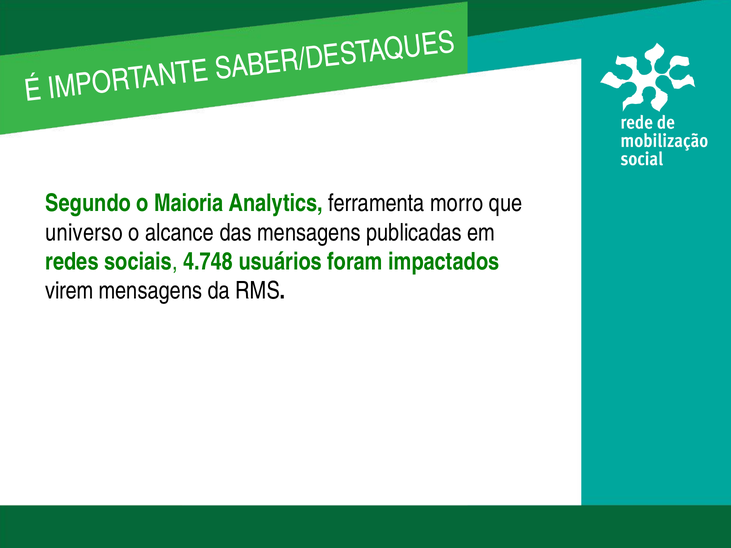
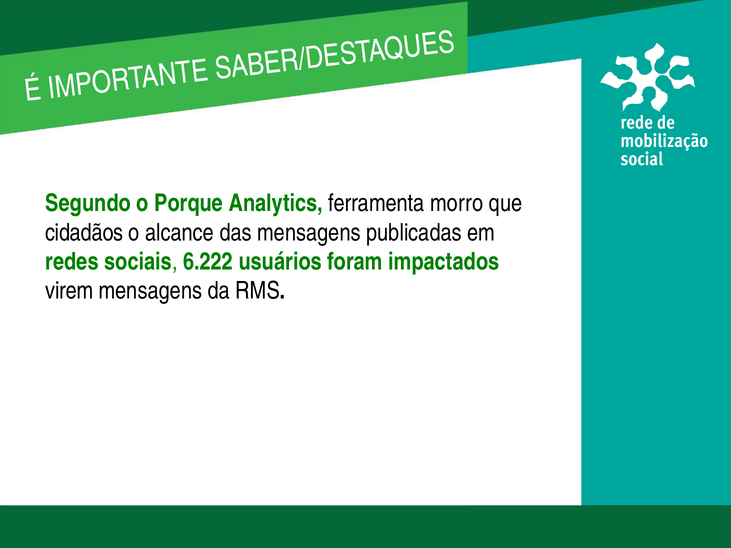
Maioria: Maioria -> Porque (189, 203)
universo: universo -> cidadãos (84, 233)
4.748: 4.748 -> 6.222 (208, 262)
